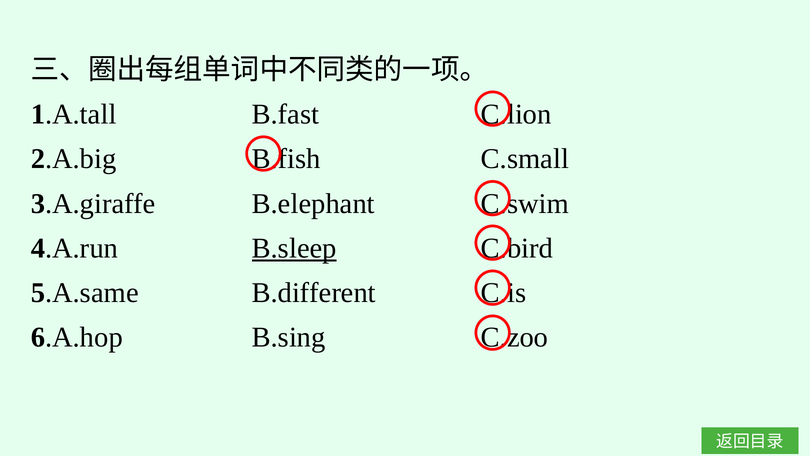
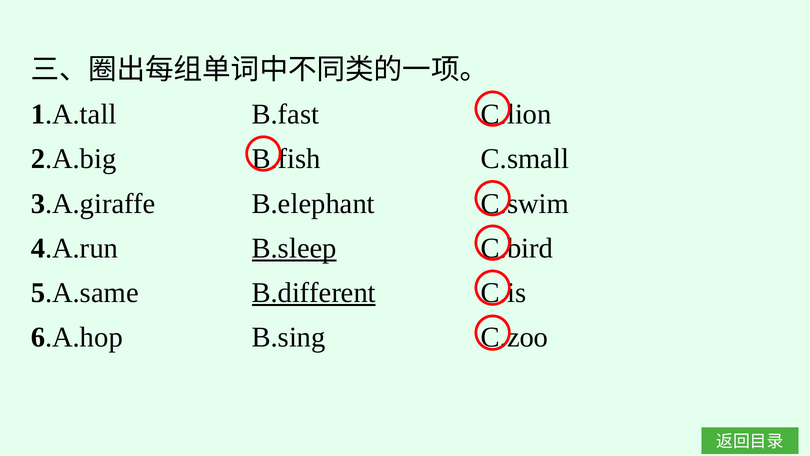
B.different underline: none -> present (314, 293)
